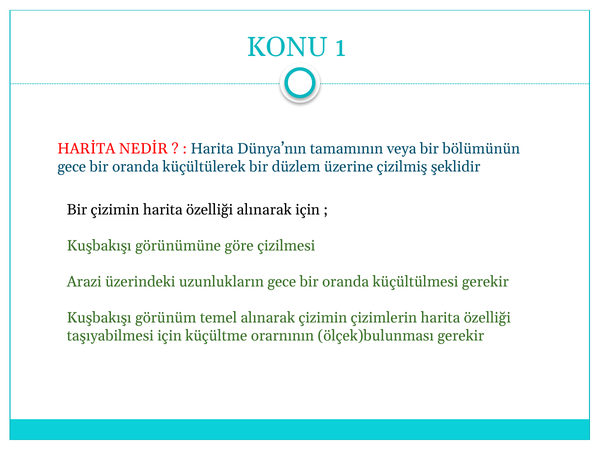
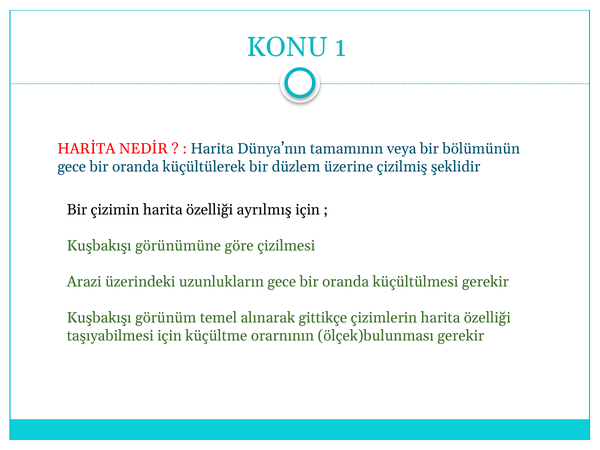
özelliği alınarak: alınarak -> ayrılmış (264, 210)
alınarak çizimin: çizimin -> gittikçe (323, 318)
